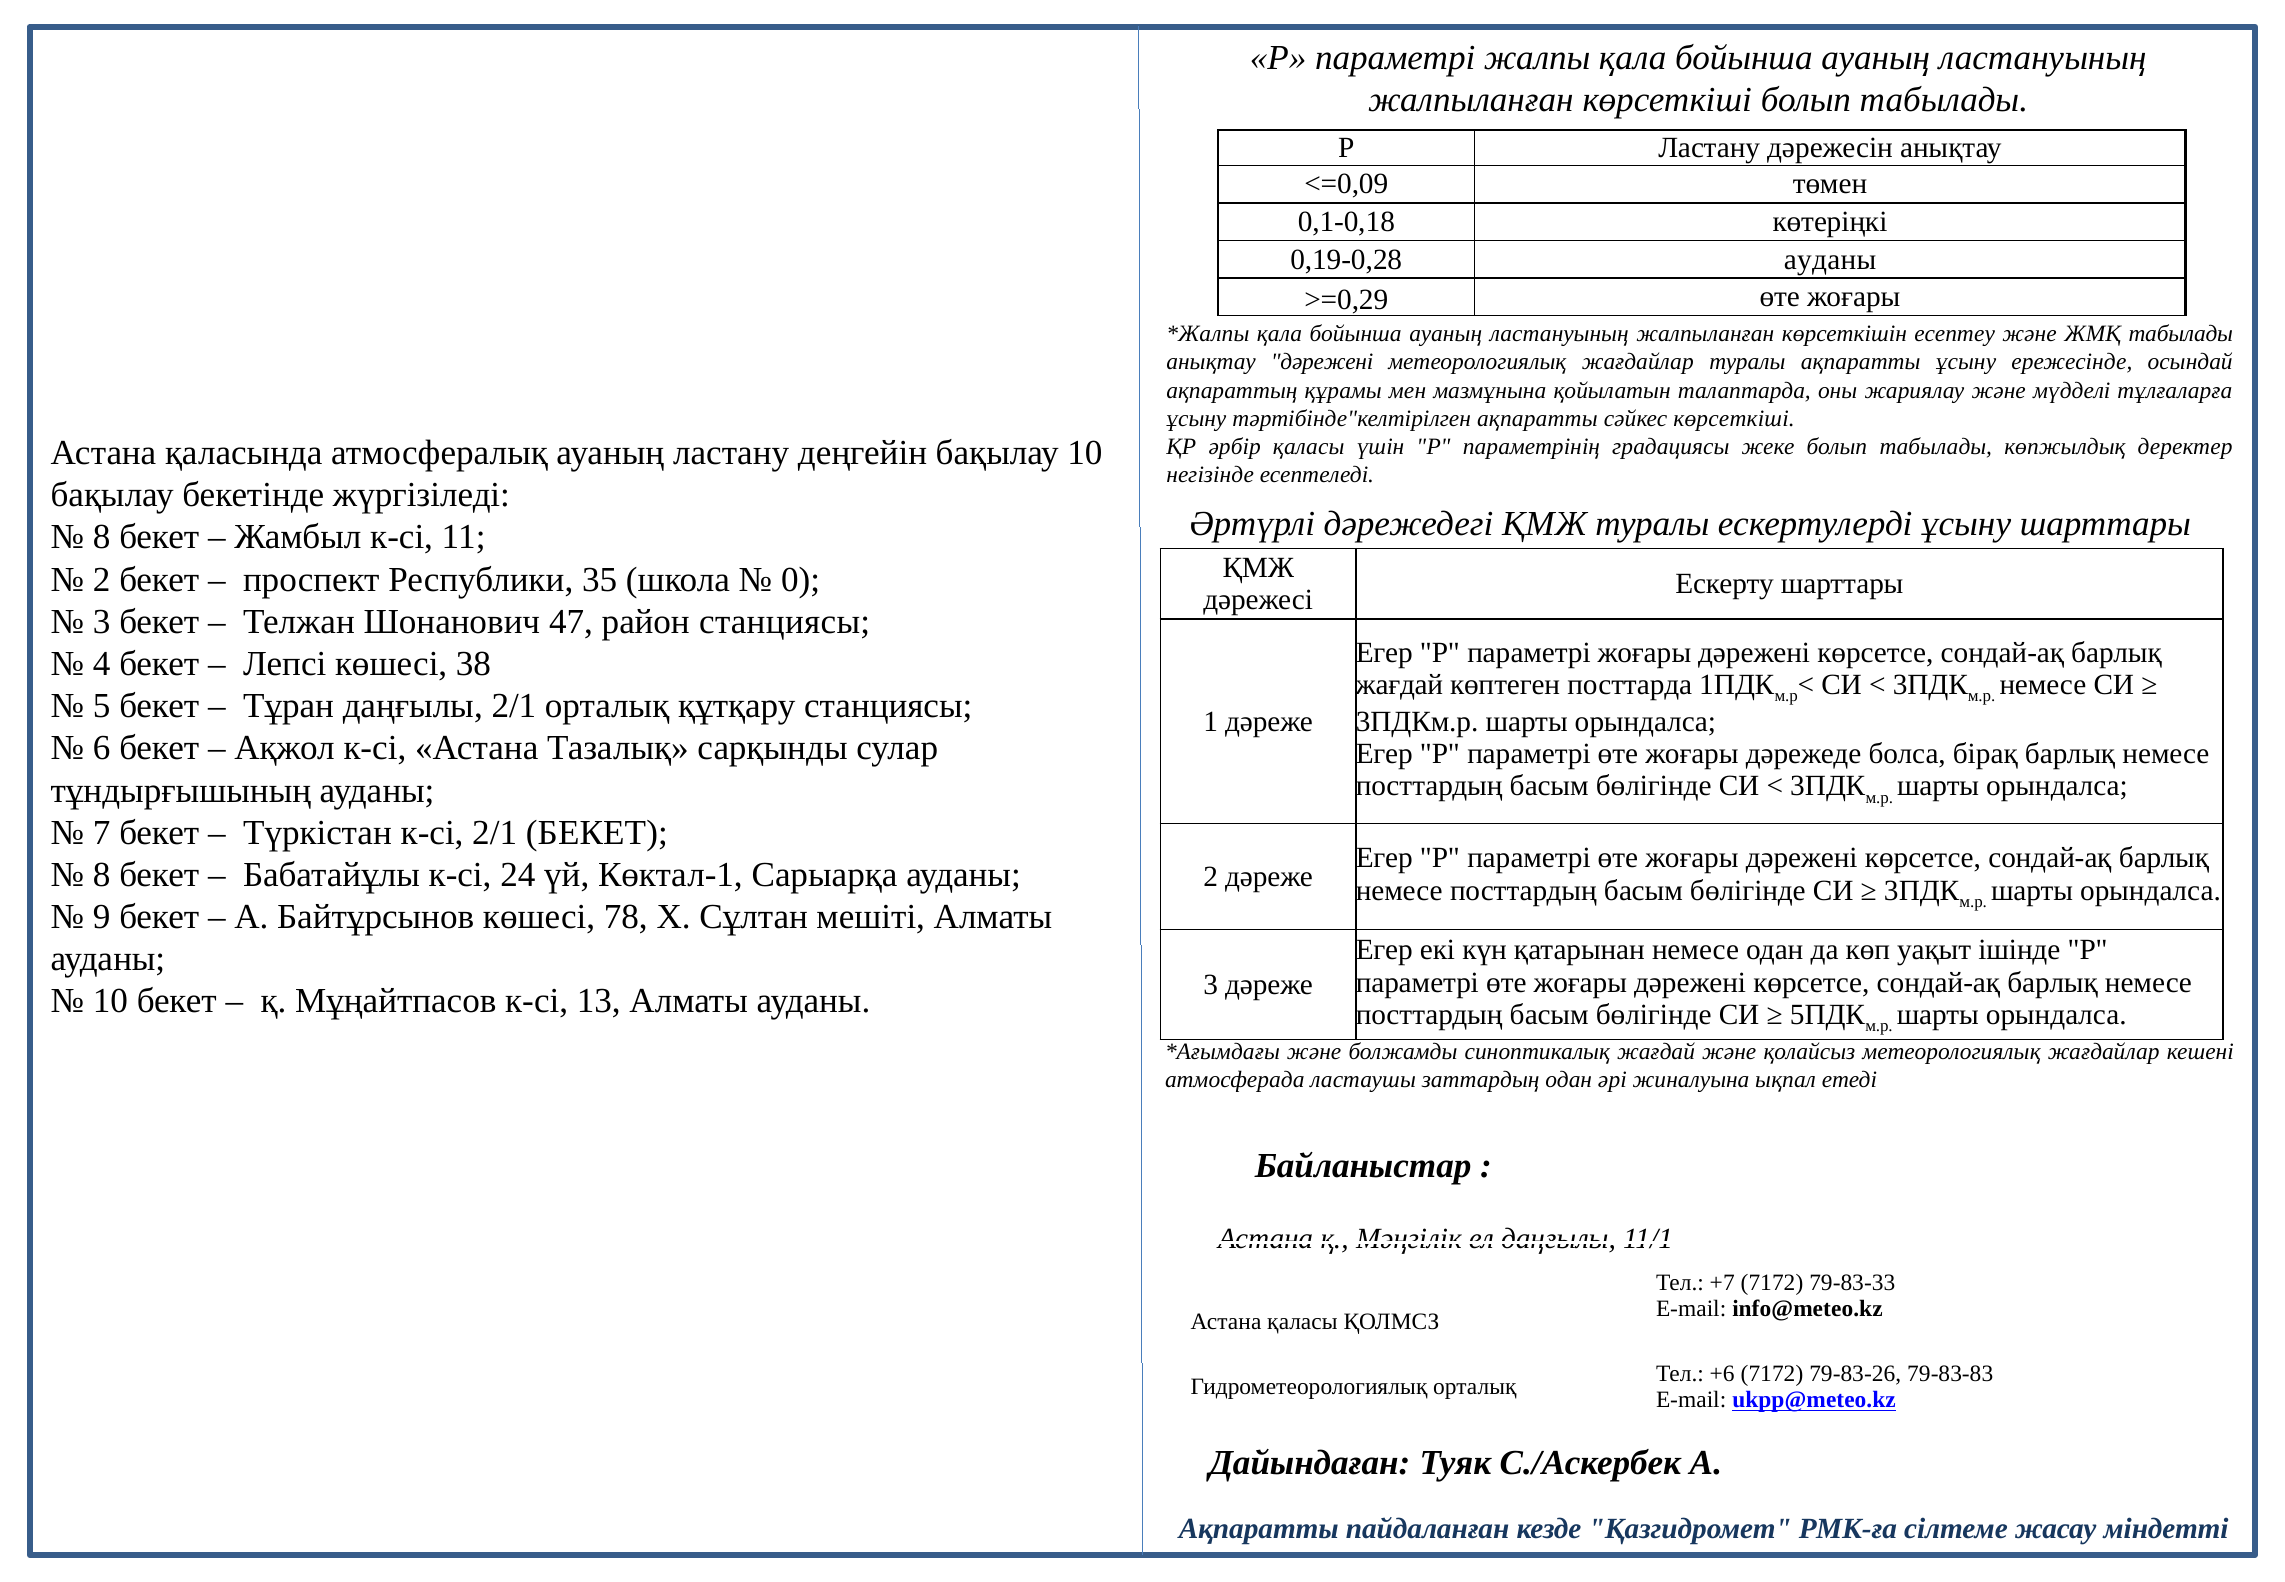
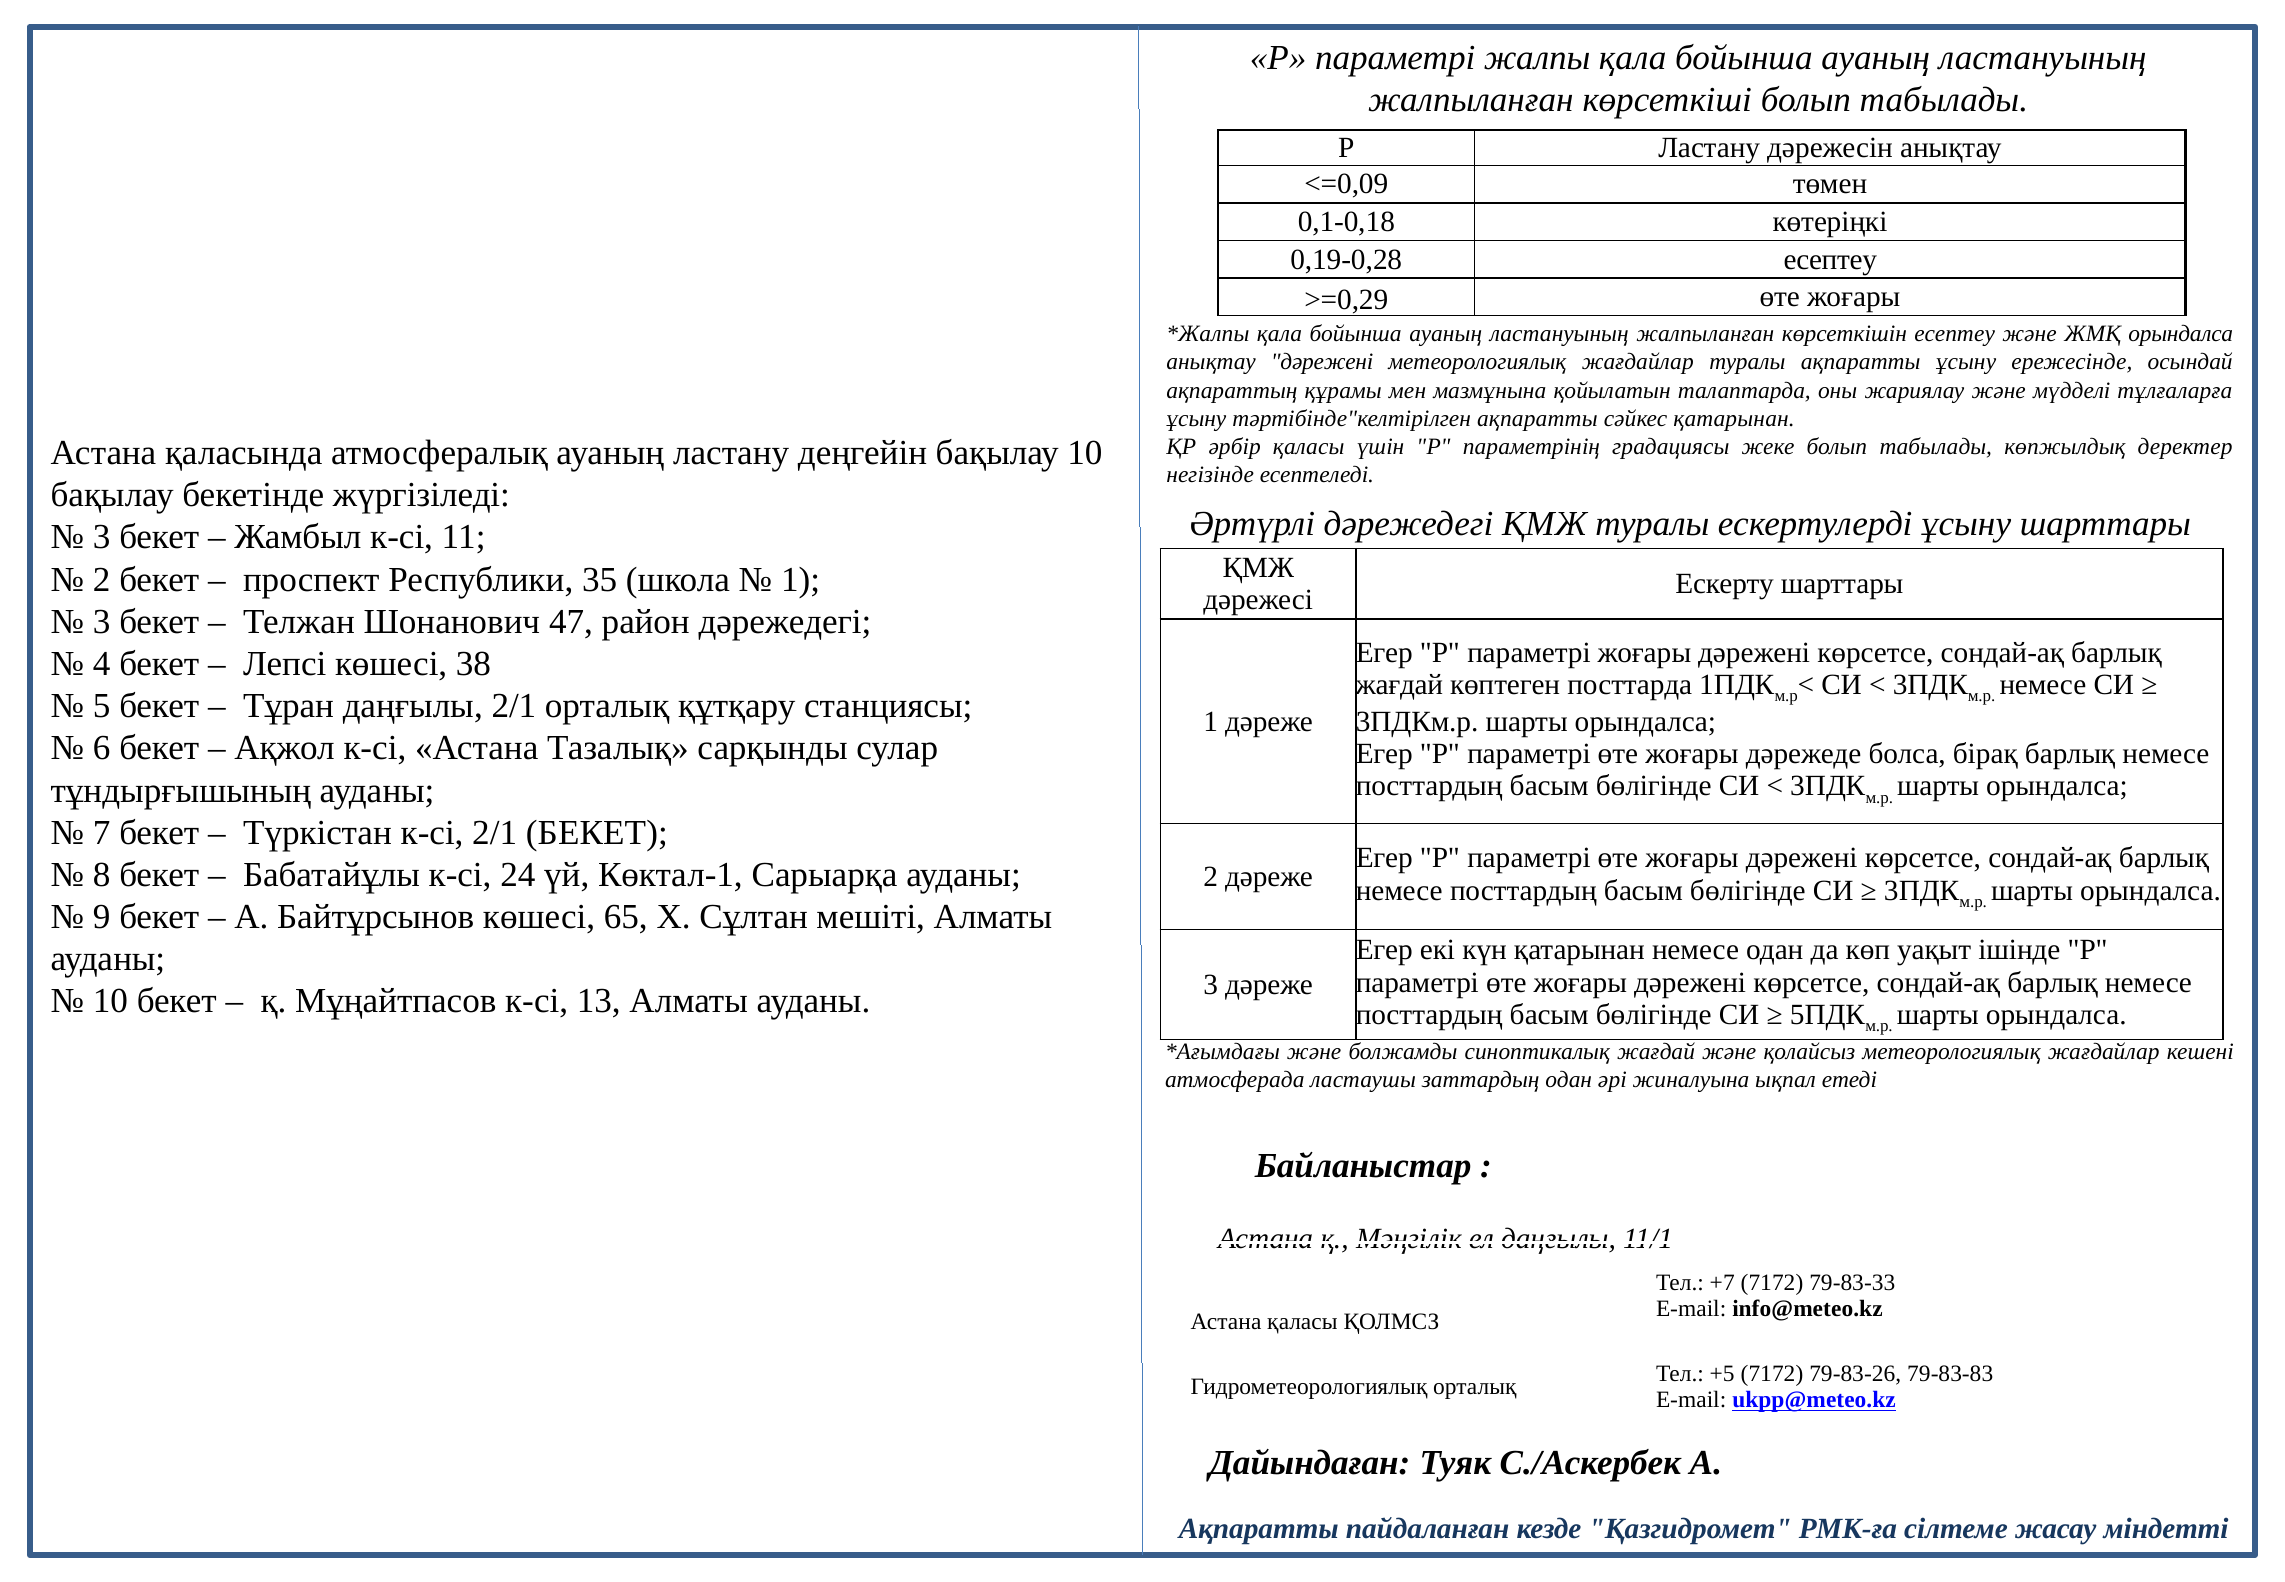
0,19-0,28 ауданы: ауданы -> есептеу (1830, 259)
ЖМҚ табылады: табылады -> орындалса (2181, 334)
сәйкес көрсеткіші: көрсеткіші -> қатарынан (1734, 418)
8: 8 -> 3 (102, 537)
0: 0 -> 1 (801, 579)
район станциясы: станциясы -> дәрежедегі (785, 622)
78: 78 -> 65 (626, 917)
+6: +6 -> +5 (1722, 1374)
